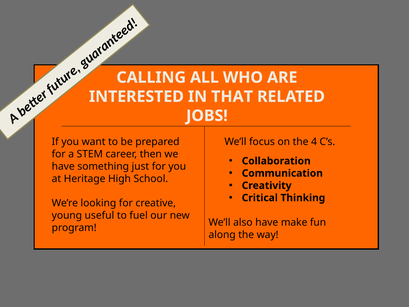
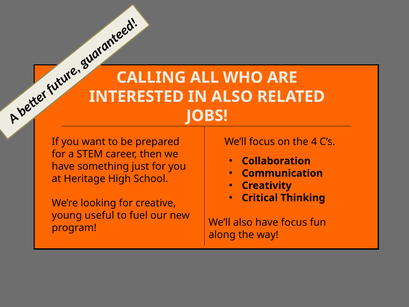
IN THAT: THAT -> ALSO (232, 97)
have make: make -> focus (294, 222)
